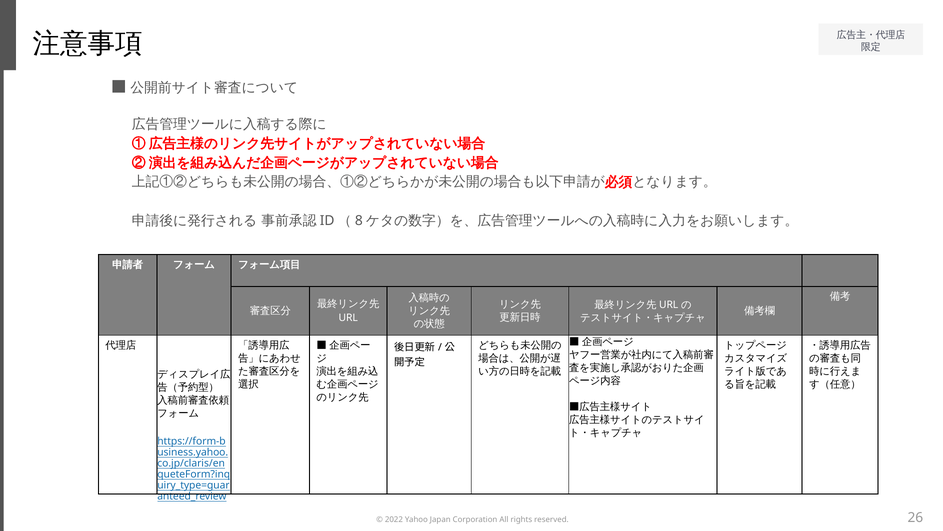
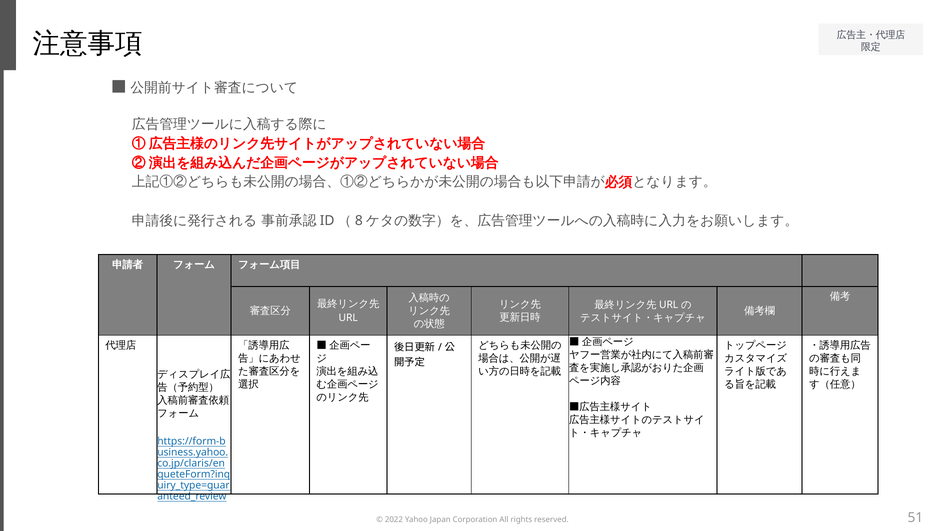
26: 26 -> 51 (915, 517)
